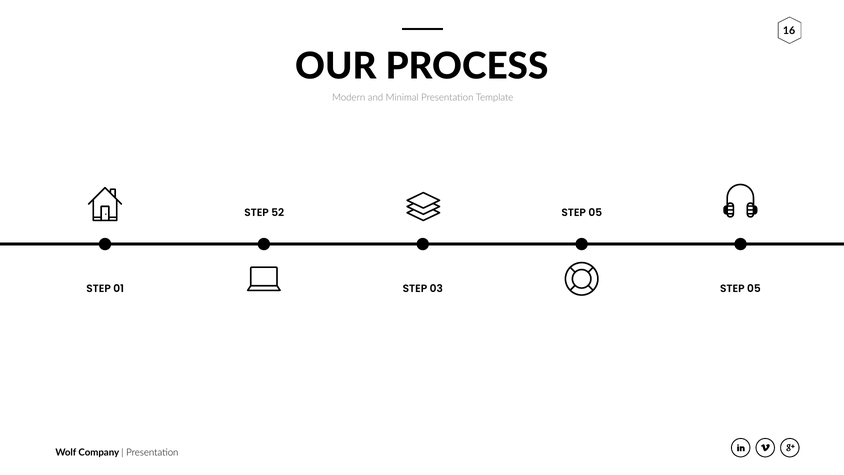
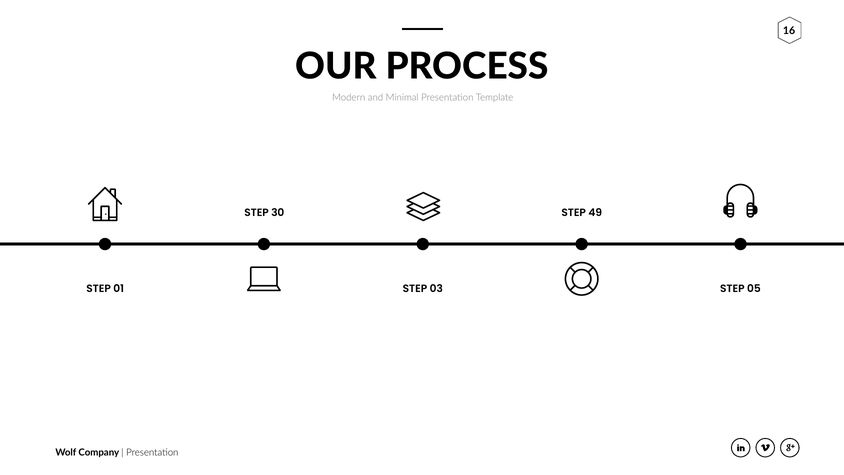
52: 52 -> 30 (278, 213)
05: 05 -> 49 (595, 213)
